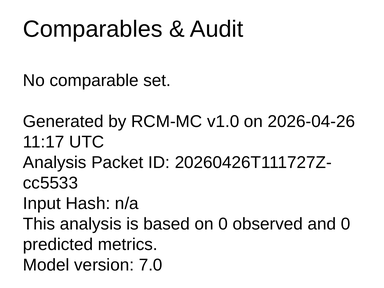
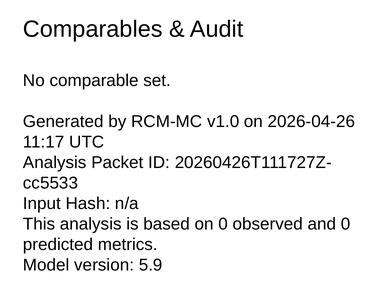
7.0: 7.0 -> 5.9 (151, 265)
